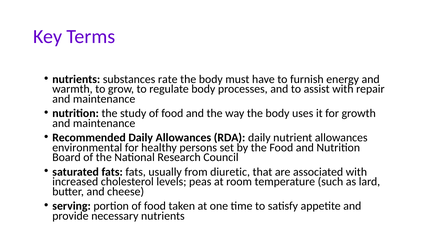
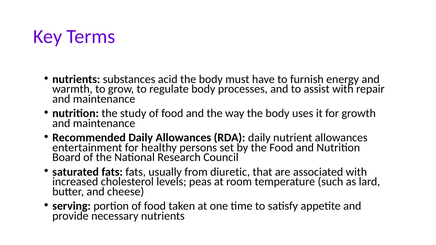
rate: rate -> acid (168, 79)
environmental: environmental -> entertainment (87, 148)
